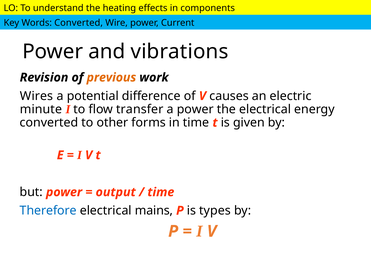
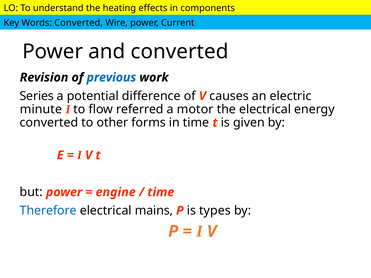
and vibrations: vibrations -> converted (180, 52)
previous colour: orange -> blue (111, 78)
Wires: Wires -> Series (37, 96)
transfer: transfer -> referred (140, 109)
a power: power -> motor (195, 109)
output: output -> engine (116, 192)
